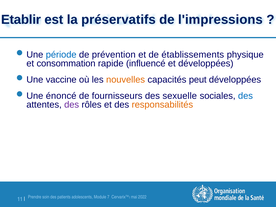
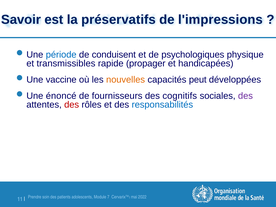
Etablir: Etablir -> Savoir (21, 20)
prévention: prévention -> conduisent (114, 55)
établissements: établissements -> psychologiques (193, 55)
consommation: consommation -> transmissibles (66, 63)
influencé: influencé -> propager (146, 63)
et développées: développées -> handicapées (206, 63)
sexuelle: sexuelle -> cognitifs (180, 96)
des colour: blue -> purple (245, 96)
des colour: purple -> red (72, 105)
responsabilités colour: orange -> blue (162, 105)
